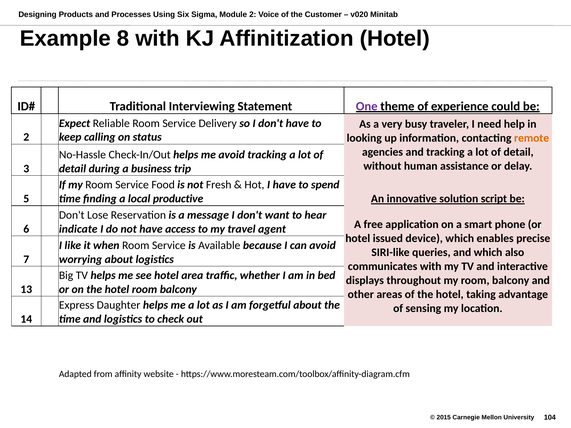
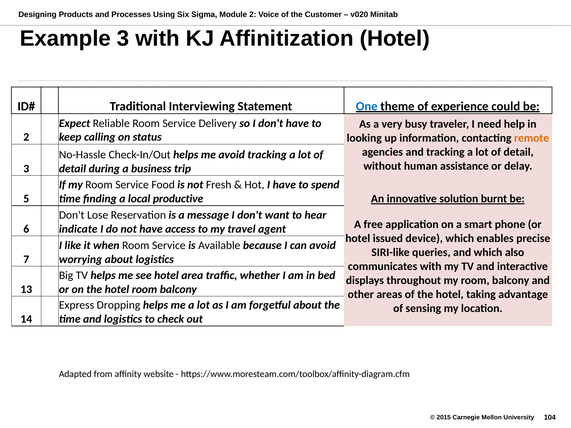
Example 8: 8 -> 3 (123, 38)
One colour: purple -> blue (367, 106)
script: script -> burnt (494, 199)
Daughter: Daughter -> Dropping (119, 305)
